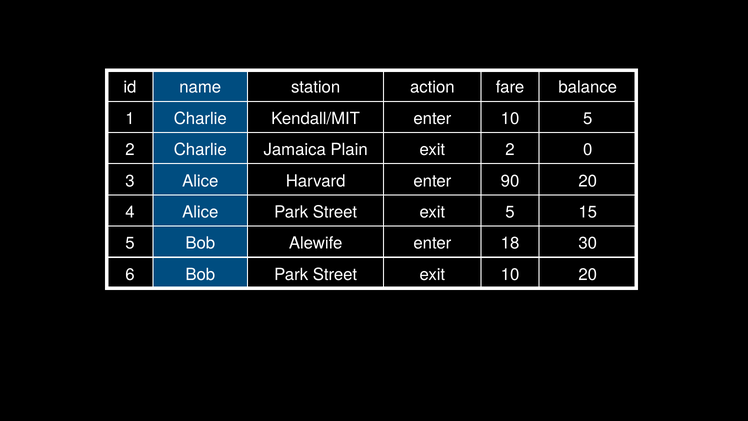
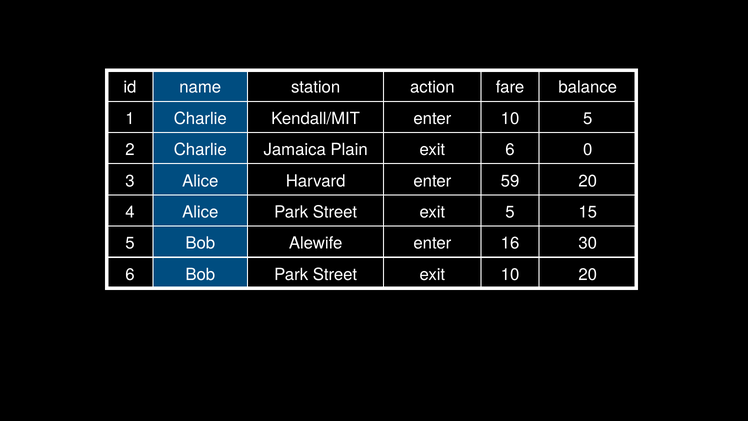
exit 2: 2 -> 6 (510, 150)
90: 90 -> 59 (510, 181)
18: 18 -> 16 (510, 243)
